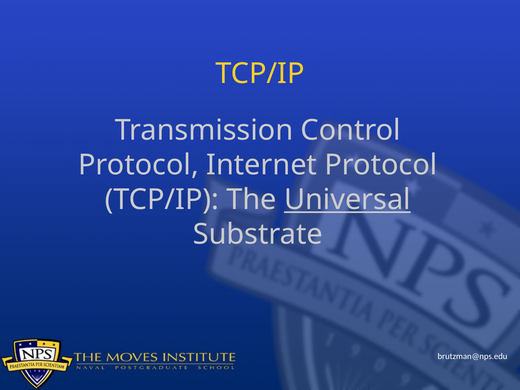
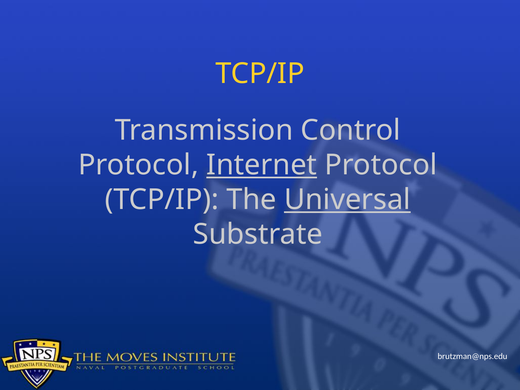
Internet underline: none -> present (262, 165)
